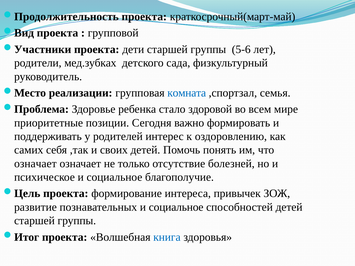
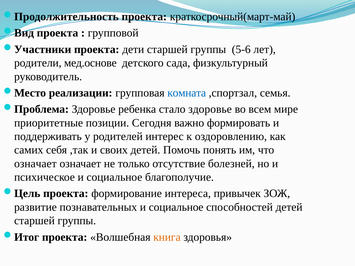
мед.зубках: мед.зубках -> мед.основе (90, 63)
стало здоровой: здоровой -> здоровье (210, 109)
книга colour: blue -> orange (167, 237)
